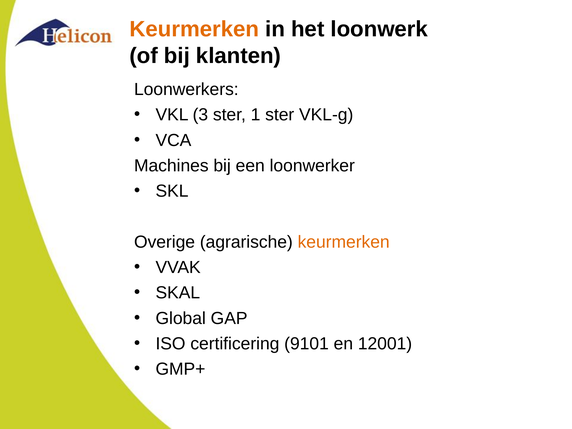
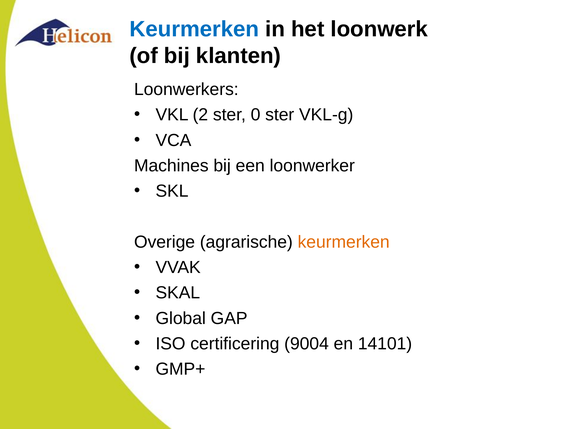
Keurmerken colour: orange -> blue (194, 29)
3: 3 -> 2 (200, 115)
1: 1 -> 0 (256, 115)
9101: 9101 -> 9004 (307, 344)
12001: 12001 -> 14101 (385, 344)
